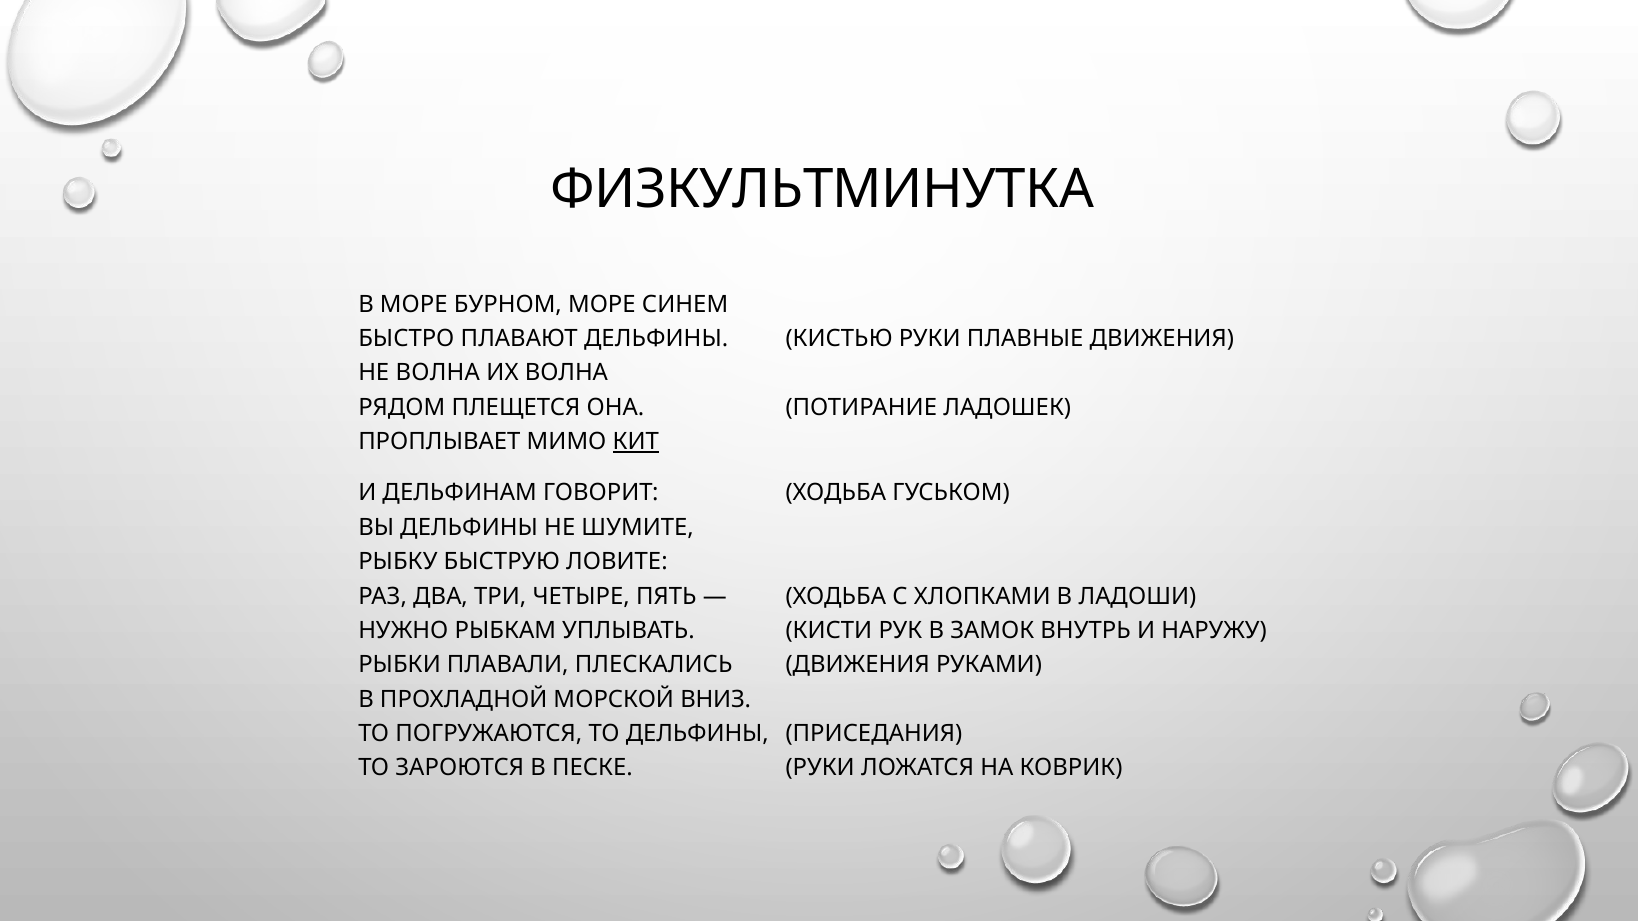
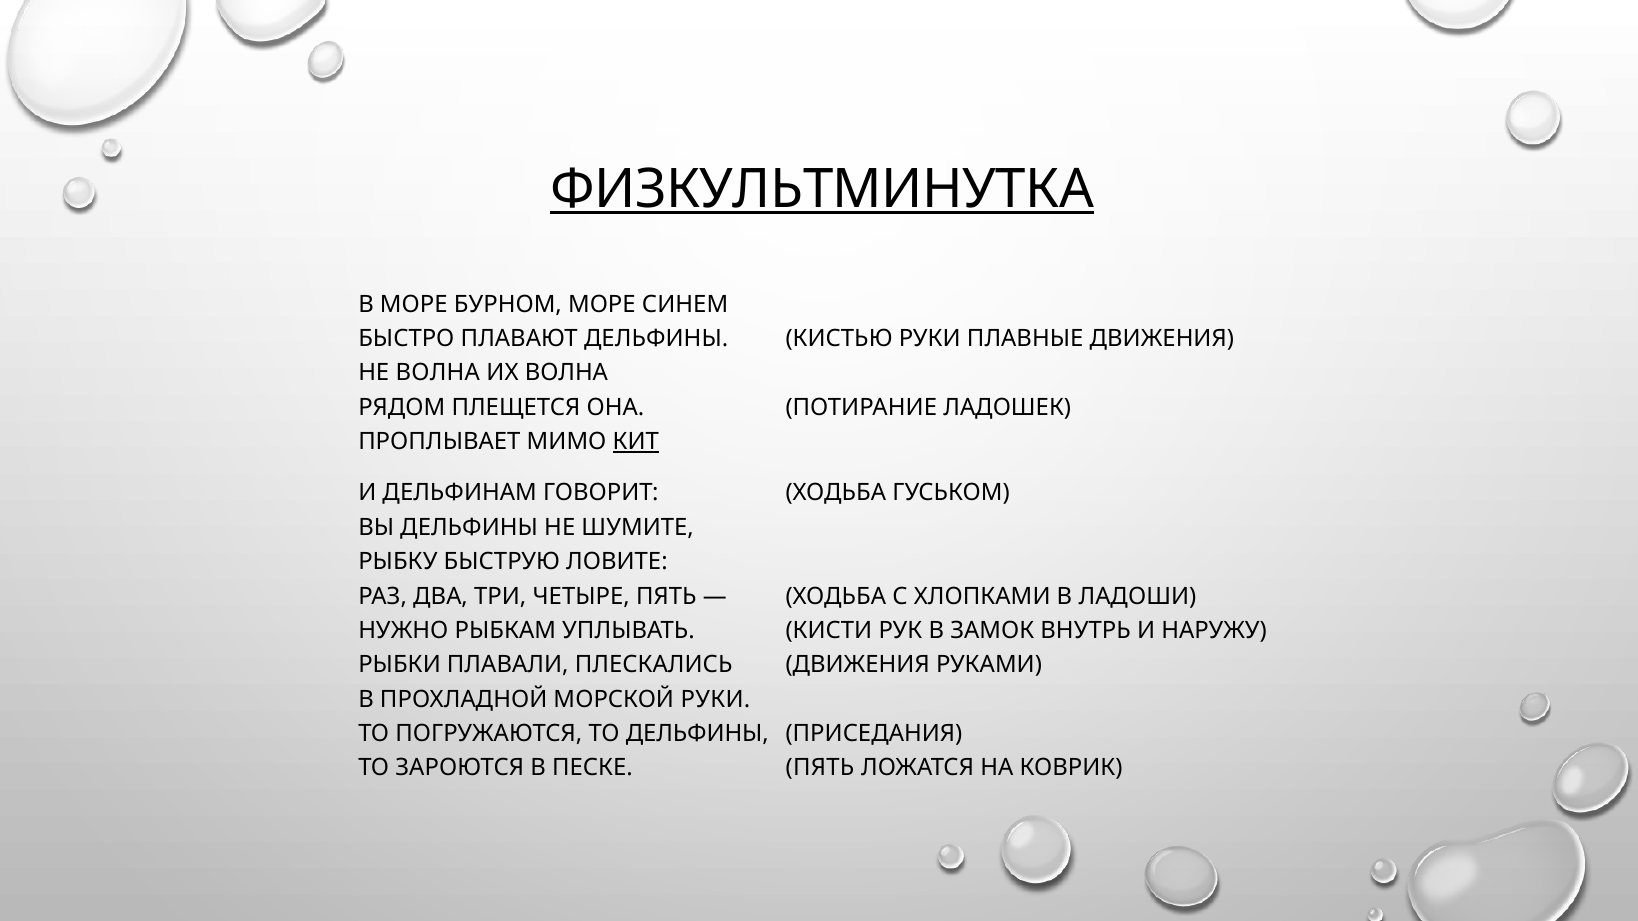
ФИЗКУЛЬТМИНУТКА underline: none -> present (822, 189)
МОРСКОЙ ВНИЗ: ВНИЗ -> РУКИ (715, 700)
ПЕСКЕ РУКИ: РУКИ -> ПЯТЬ (820, 768)
